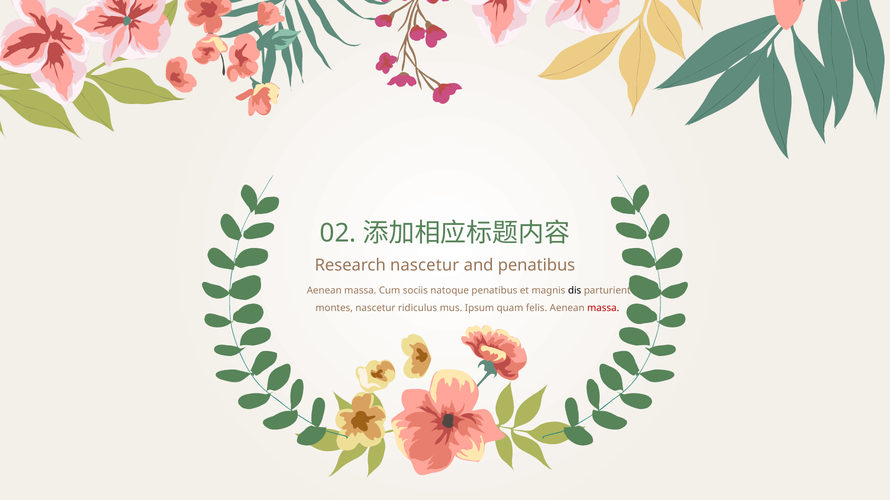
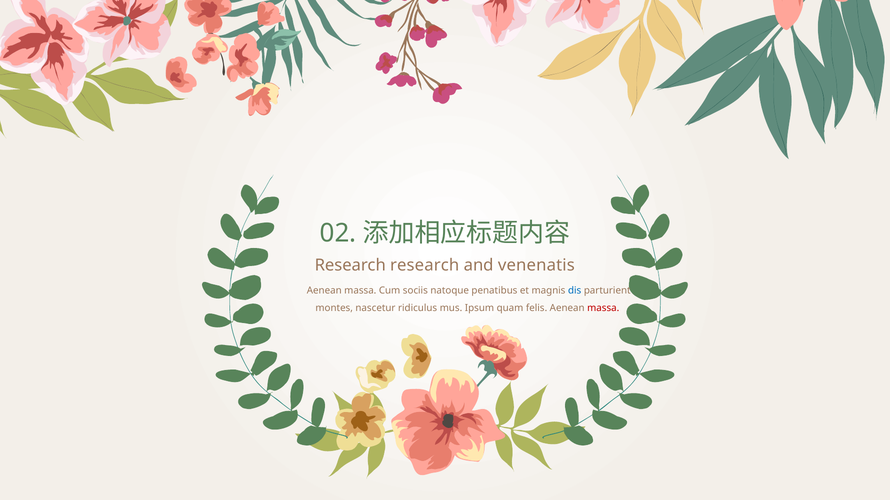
Research nascetur: nascetur -> research (425, 266)
and penatibus: penatibus -> venenatis (536, 266)
dis colour: black -> blue (575, 291)
